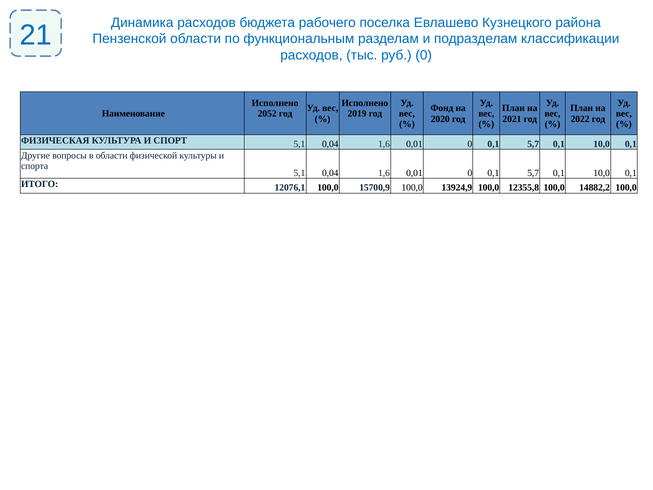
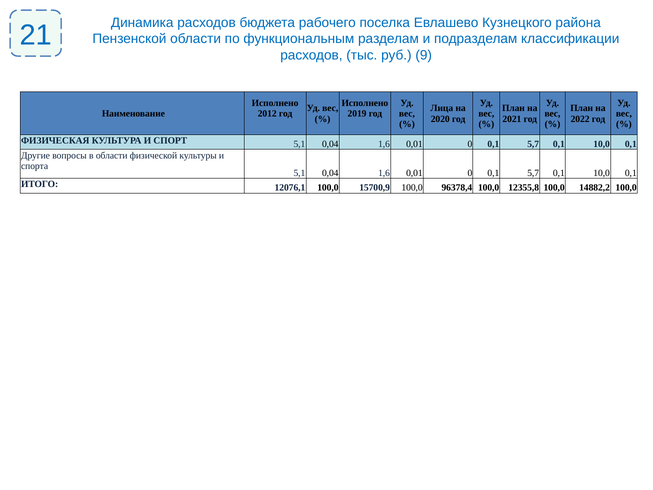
руб 0: 0 -> 9 (424, 55)
Фонд: Фонд -> Лица (442, 108)
2052: 2052 -> 2012 (267, 114)
13924,9: 13924,9 -> 96378,4 (457, 188)
